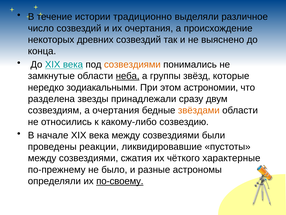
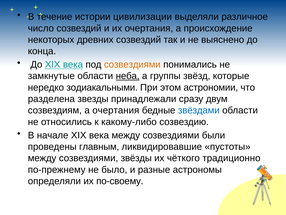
традиционно: традиционно -> цивилизации (143, 17)
звёздами colour: orange -> blue (199, 110)
реакции: реакции -> главным (99, 146)
сжатия: сжатия -> звёзды (136, 158)
характерные: характерные -> традиционно (231, 158)
по-своему underline: present -> none (120, 181)
